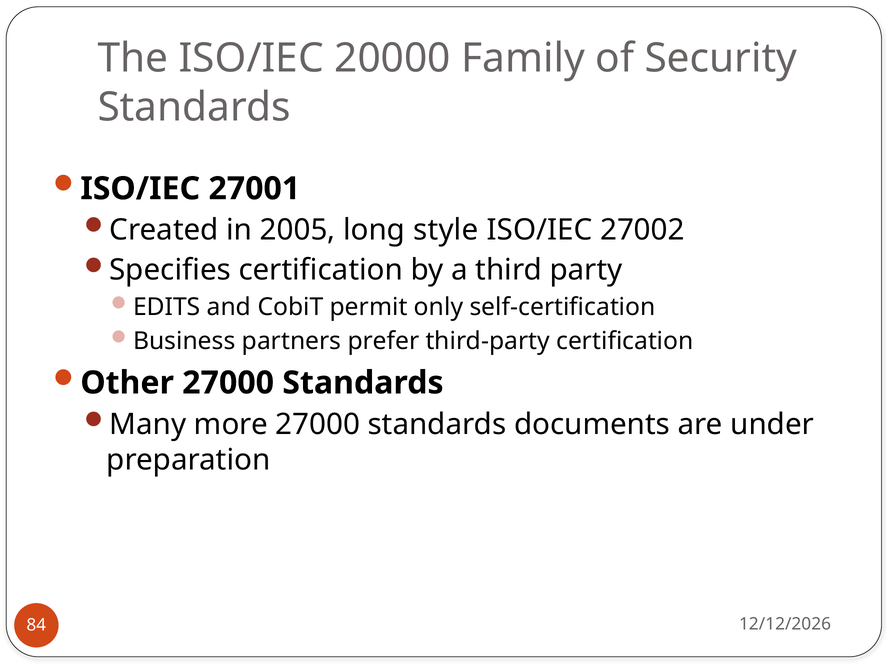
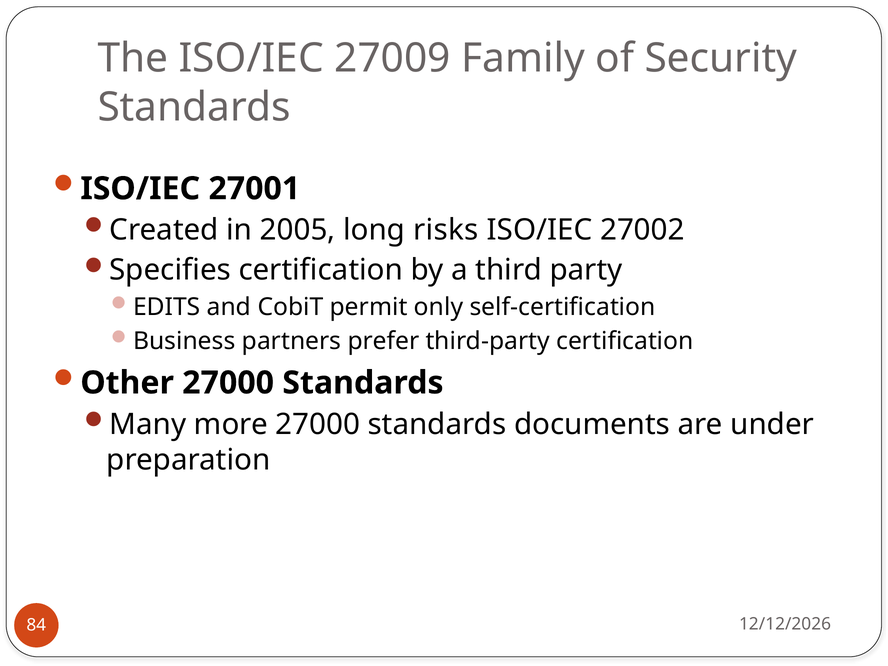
20000: 20000 -> 27009 (393, 58)
style: style -> risks (446, 230)
